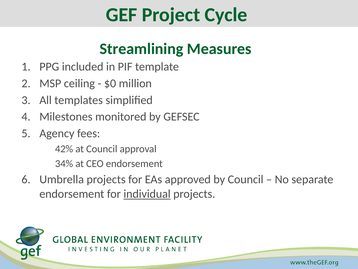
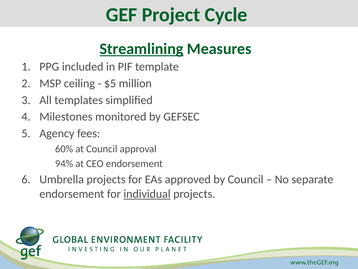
Streamlining underline: none -> present (142, 49)
$0: $0 -> $5 (110, 83)
42%: 42% -> 60% (64, 149)
34%: 34% -> 94% (64, 163)
